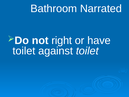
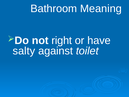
Narrated: Narrated -> Meaning (101, 9)
toilet: toilet -> salty (24, 51)
